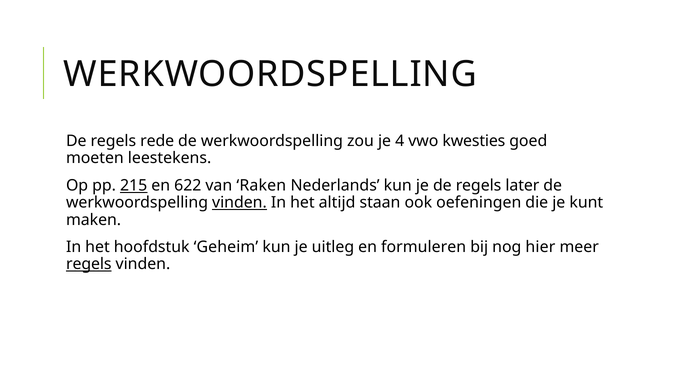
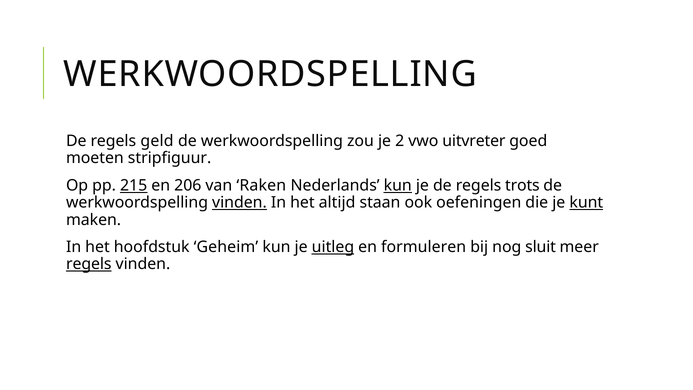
rede: rede -> geld (157, 141)
4: 4 -> 2 (400, 141)
kwesties: kwesties -> uitvreter (474, 141)
leestekens: leestekens -> stripfiguur (170, 158)
622: 622 -> 206 (188, 185)
kun underline: none -> present (398, 185)
later: later -> trots (522, 185)
kunt underline: none -> present (586, 203)
uitleg underline: none -> present (333, 247)
hier: hier -> sluit (541, 247)
